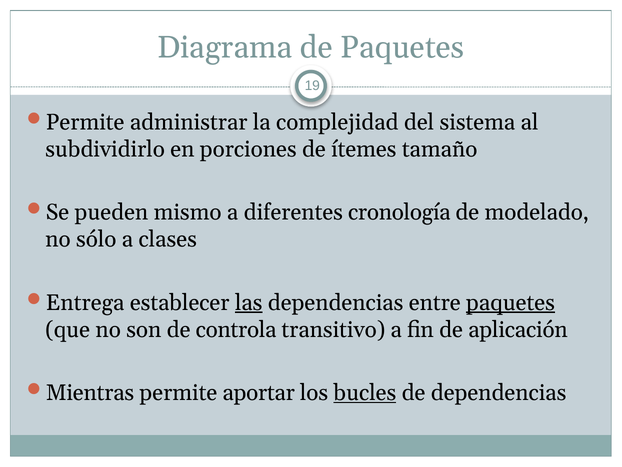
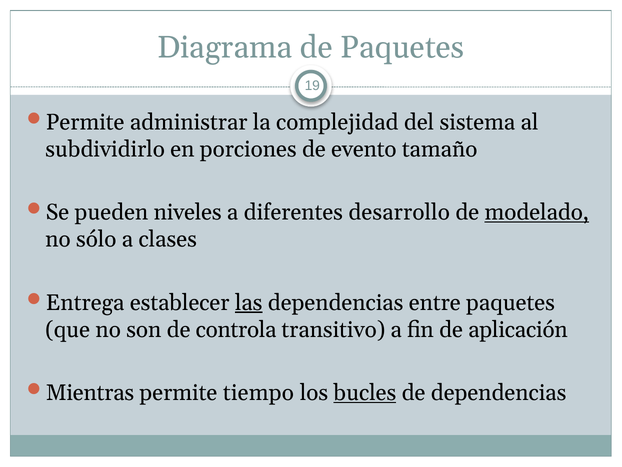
ítemes: ítemes -> evento (364, 149)
mismo: mismo -> niveles (188, 212)
cronología: cronología -> desarrollo (399, 212)
modelado underline: none -> present (537, 212)
paquetes underline: present -> none (510, 302)
aportar: aportar -> tiempo (258, 392)
